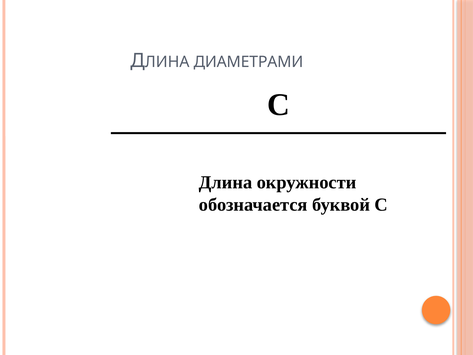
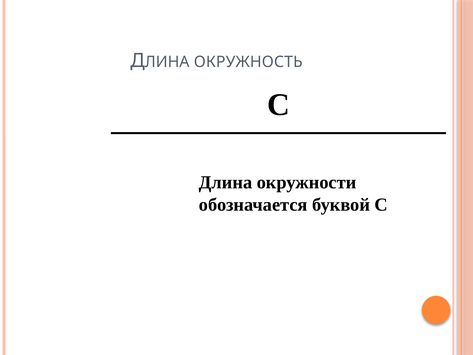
ДИАМЕТРАМИ: ДИАМЕТРАМИ -> ОКРУЖНОСТЬ (248, 62)
